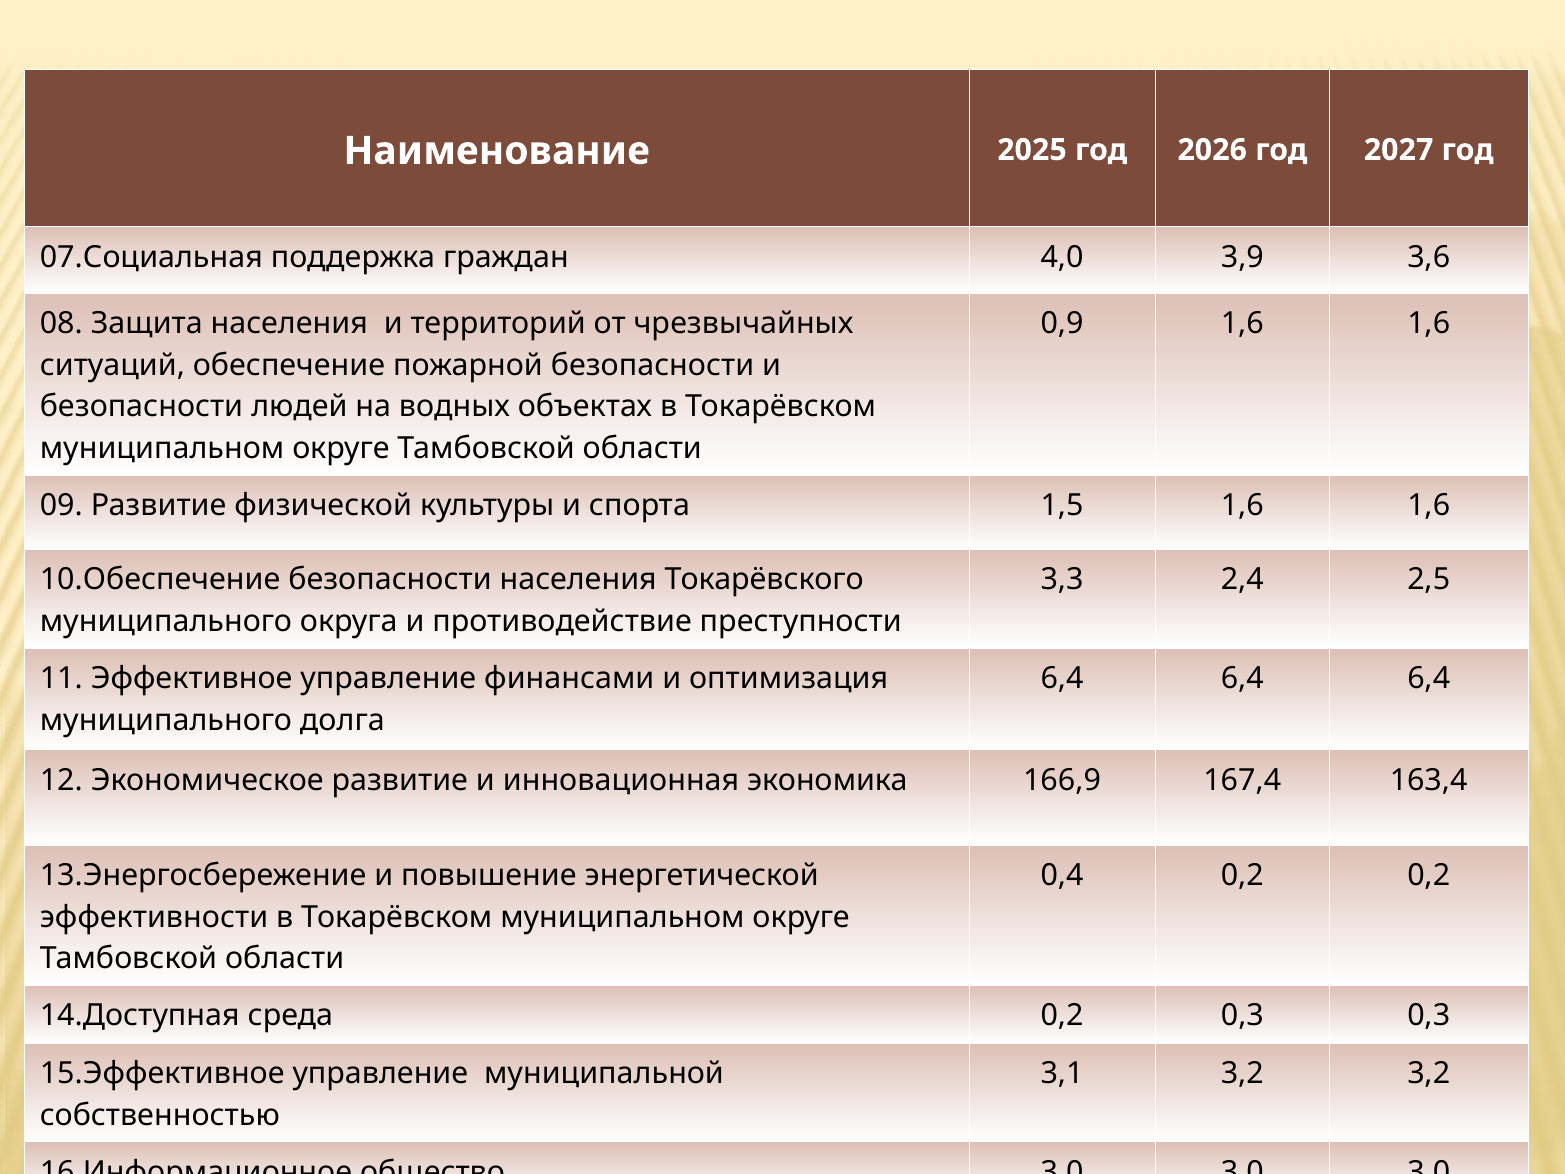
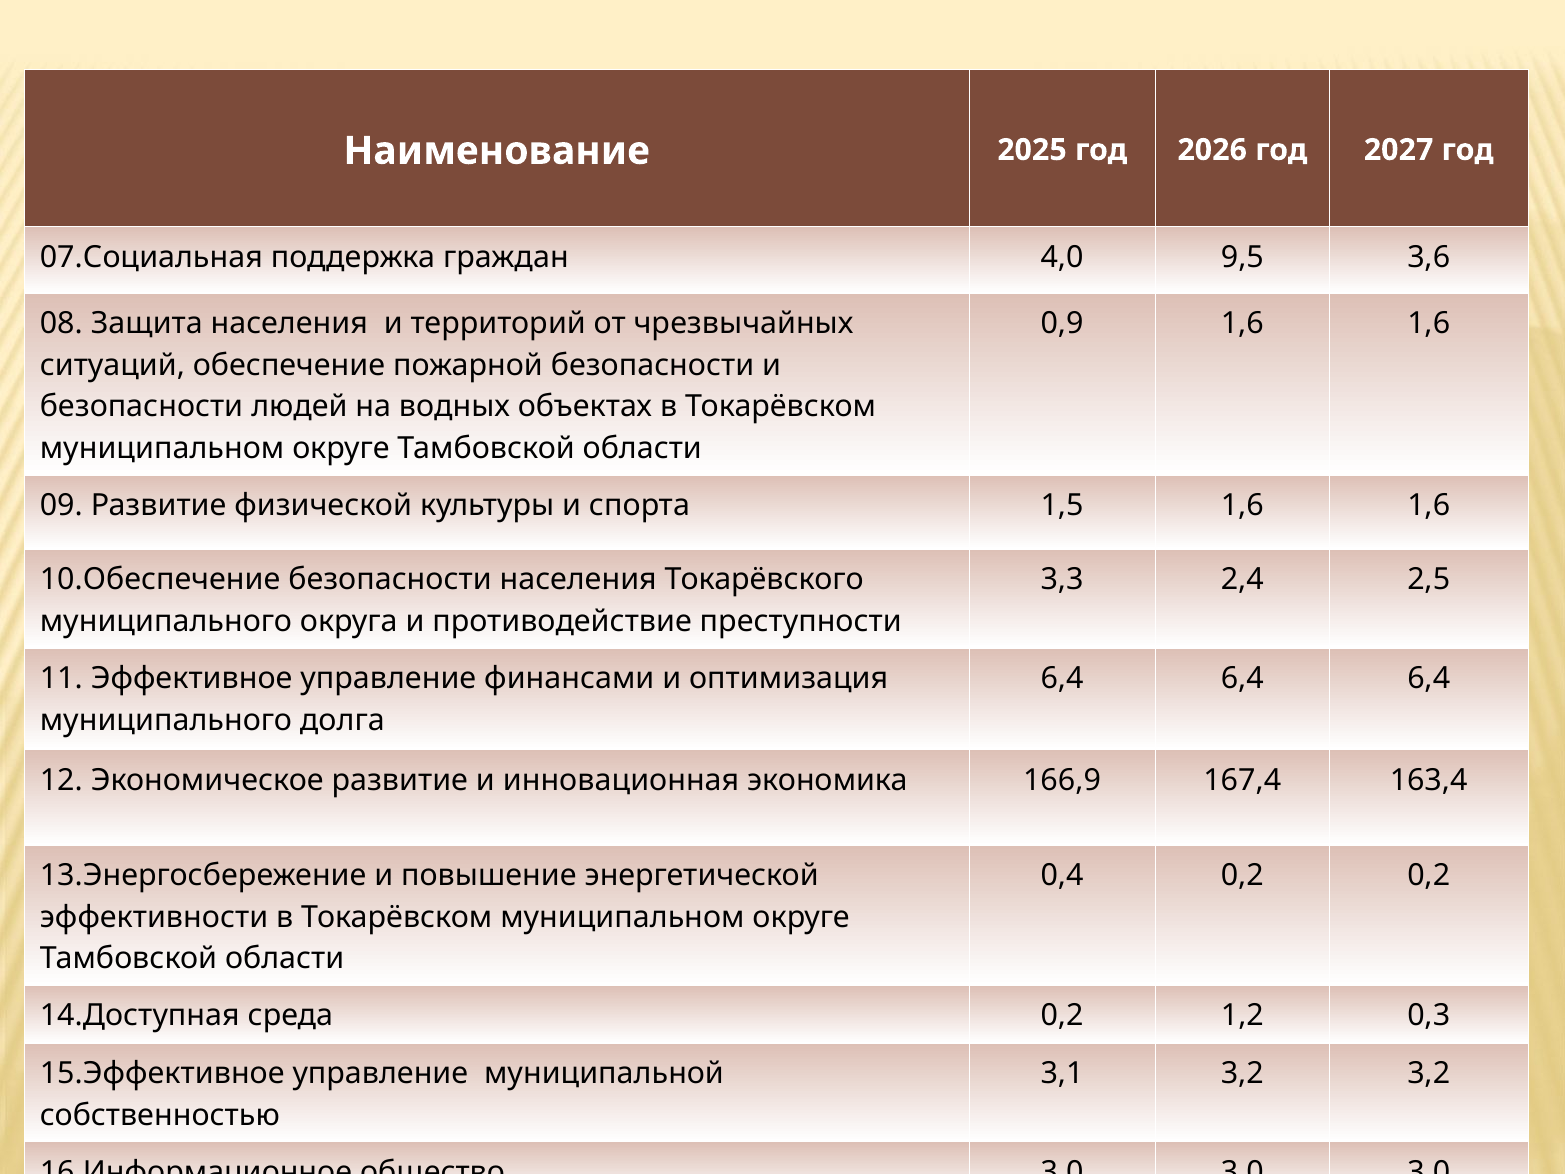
3,9: 3,9 -> 9,5 (1242, 257)
0,2 0,3: 0,3 -> 1,2 (1242, 1015)
